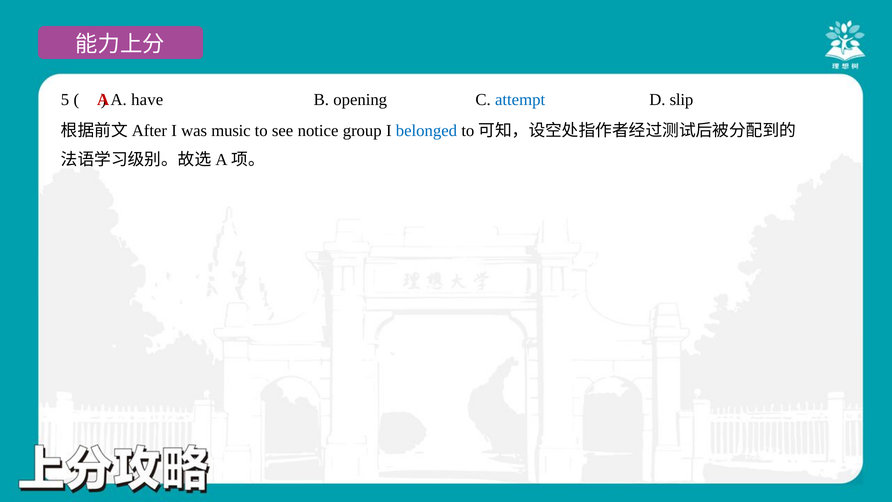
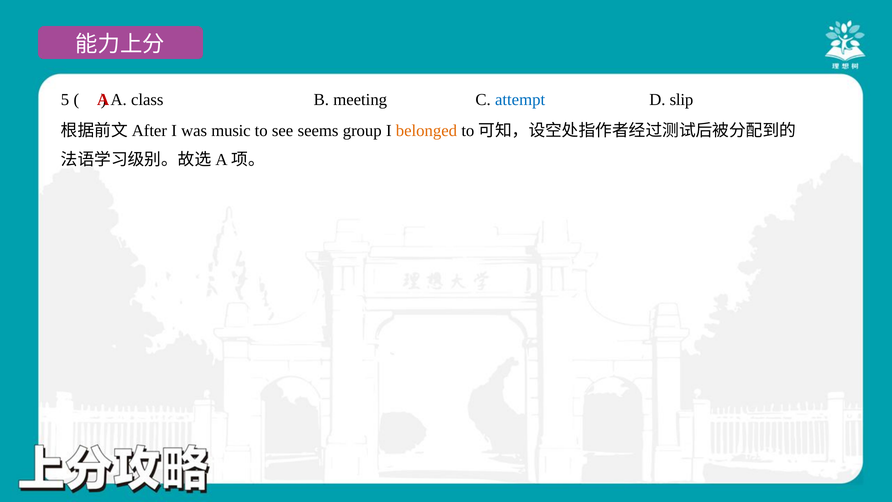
have: have -> class (147, 100)
opening: opening -> meeting (360, 100)
notice: notice -> seems (318, 131)
belonged colour: blue -> orange (426, 131)
